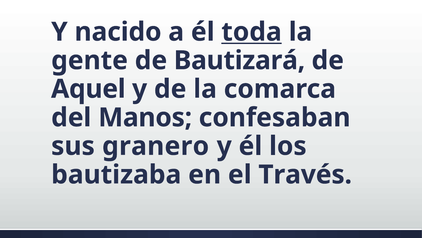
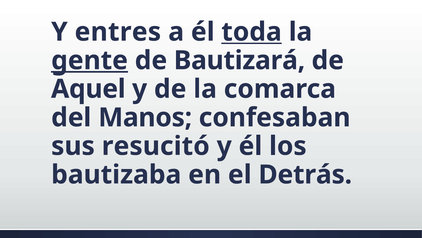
nacido: nacido -> entres (118, 32)
gente underline: none -> present (90, 60)
granero: granero -> resucitó (156, 146)
Través: Través -> Detrás (305, 174)
